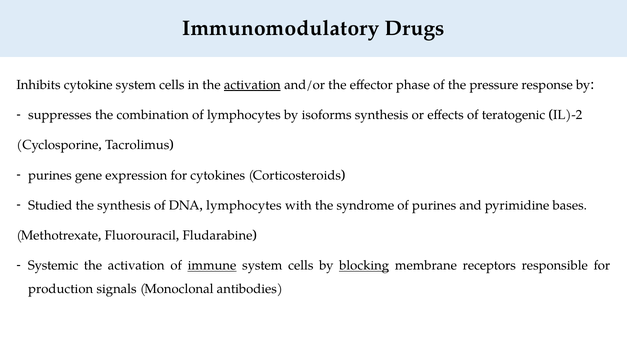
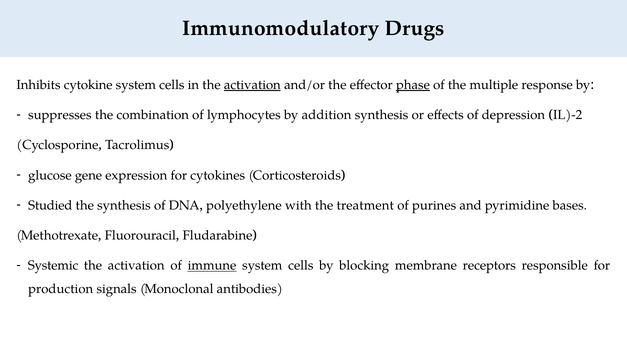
phase underline: none -> present (413, 85)
pressure: pressure -> multiple (494, 85)
isoforms: isoforms -> addition (327, 115)
teratogenic: teratogenic -> depression (513, 115)
purines: purines -> glucose (50, 175)
DNA lymphocytes: lymphocytes -> polyethylene (244, 205)
syndrome: syndrome -> treatment (365, 205)
blocking underline: present -> none (364, 265)
